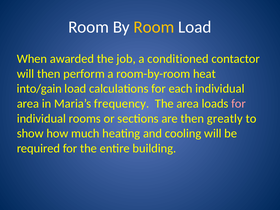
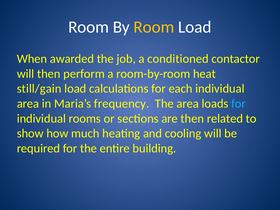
into/gain: into/gain -> still/gain (39, 89)
for colour: pink -> light blue (239, 104)
greatly: greatly -> related (225, 119)
